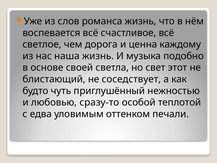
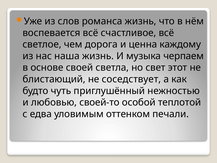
подобно: подобно -> черпаем (184, 56)
сразу-то: сразу-то -> своей-то (99, 102)
